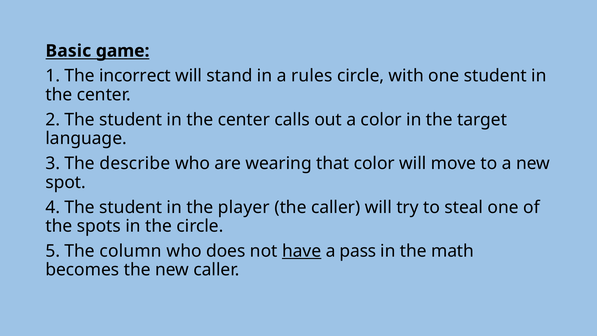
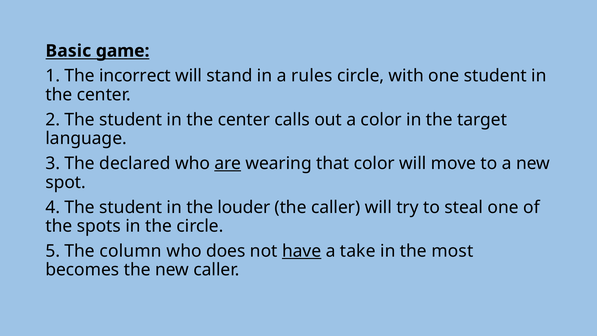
describe: describe -> declared (135, 163)
are underline: none -> present (228, 163)
player: player -> louder (244, 207)
pass: pass -> take (358, 251)
math: math -> most (452, 251)
